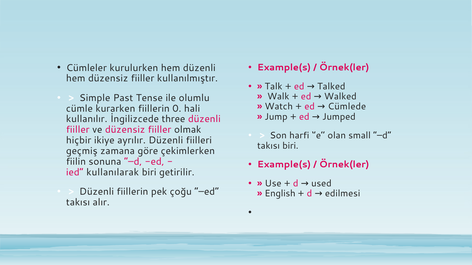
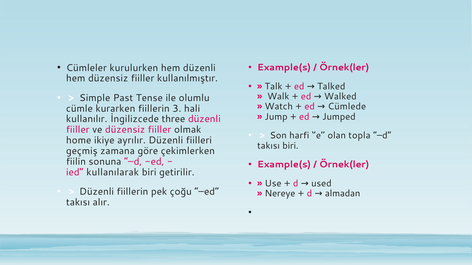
0: 0 -> 3 (177, 109)
small: small -> topla (360, 136)
hiçbir: hiçbir -> home (79, 141)
English: English -> Nereye (280, 194)
edilmesi: edilmesi -> almadan (343, 194)
